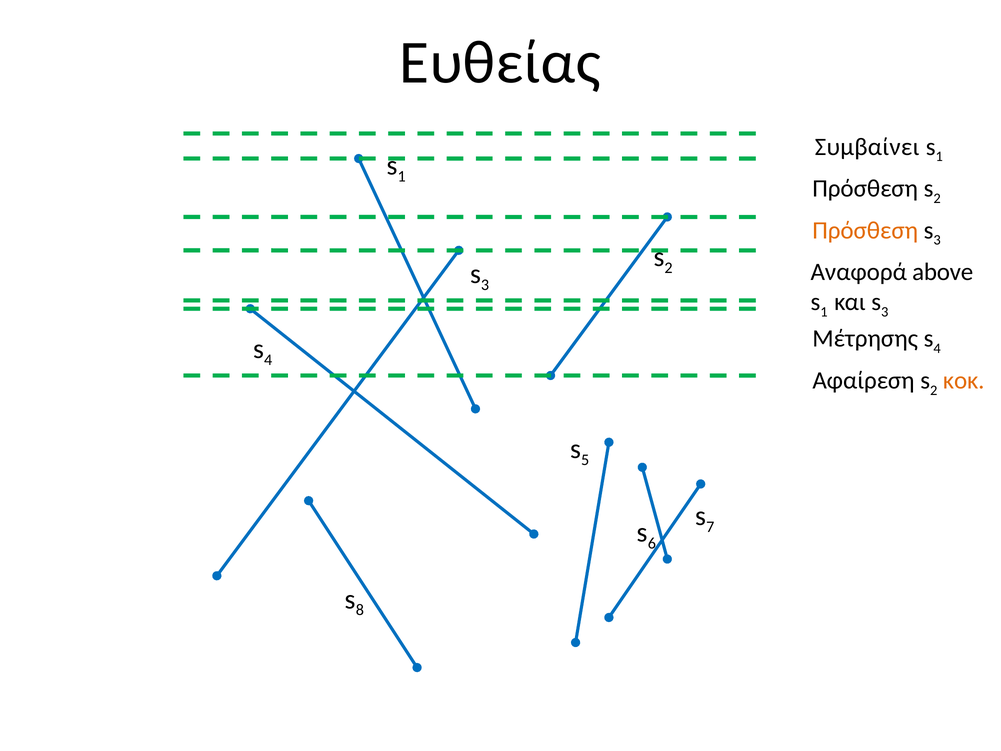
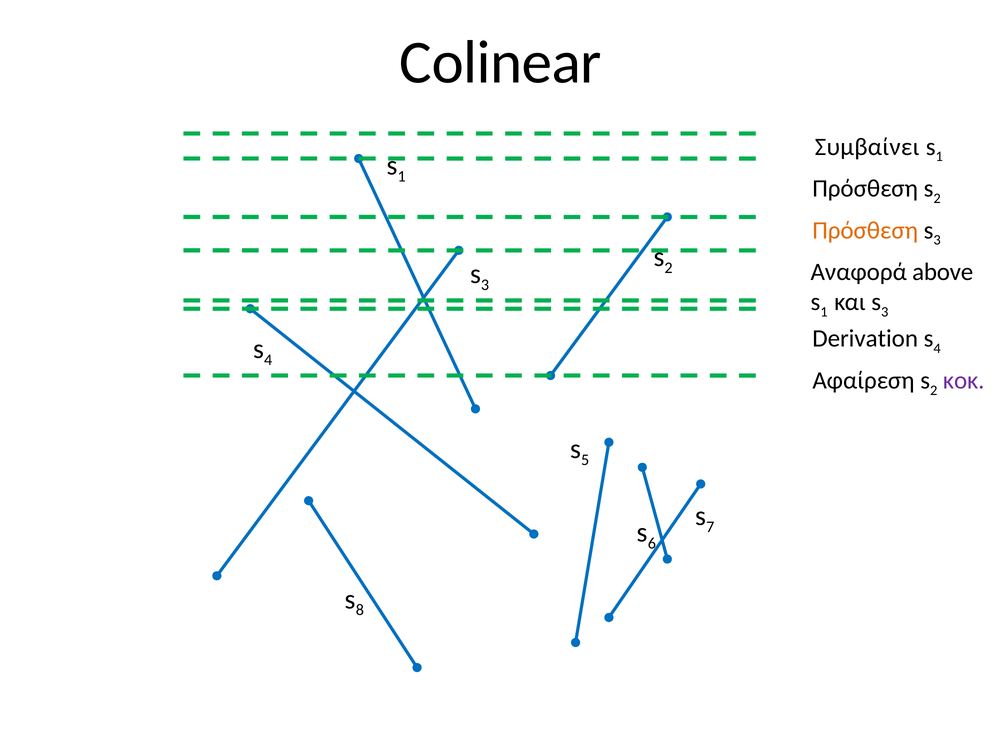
Ευθείας: Ευθείας -> Colinear (501, 63)
Μέτρησης: Μέτρησης -> Derivation (865, 339)
κοκ colour: orange -> purple (964, 380)
